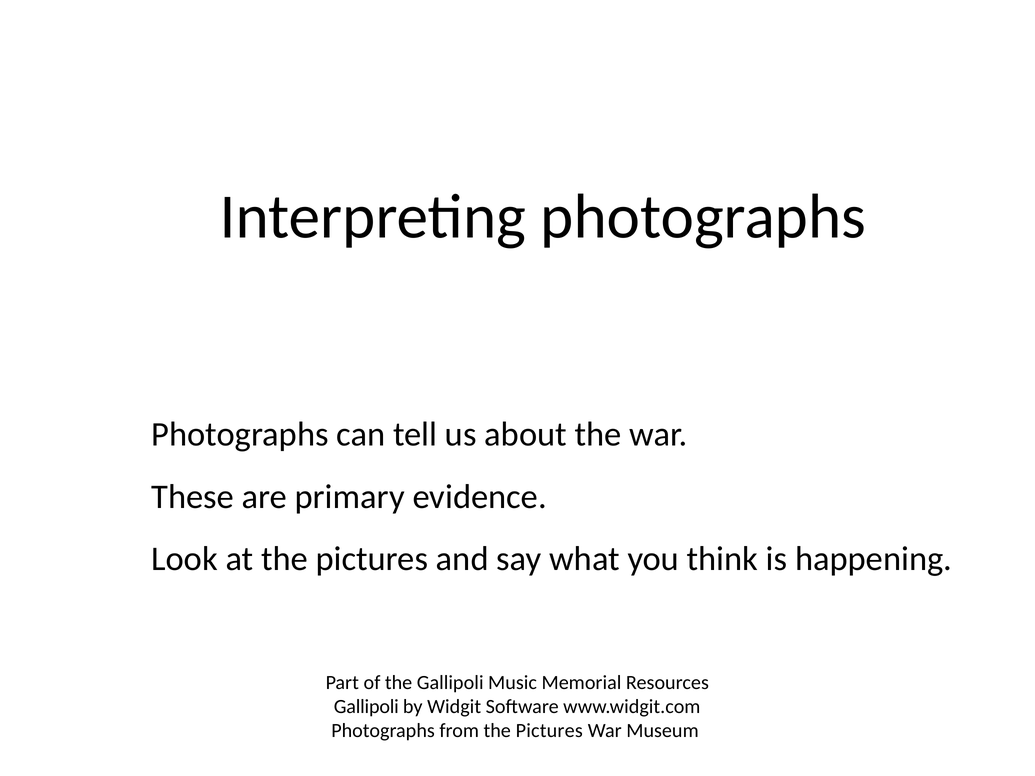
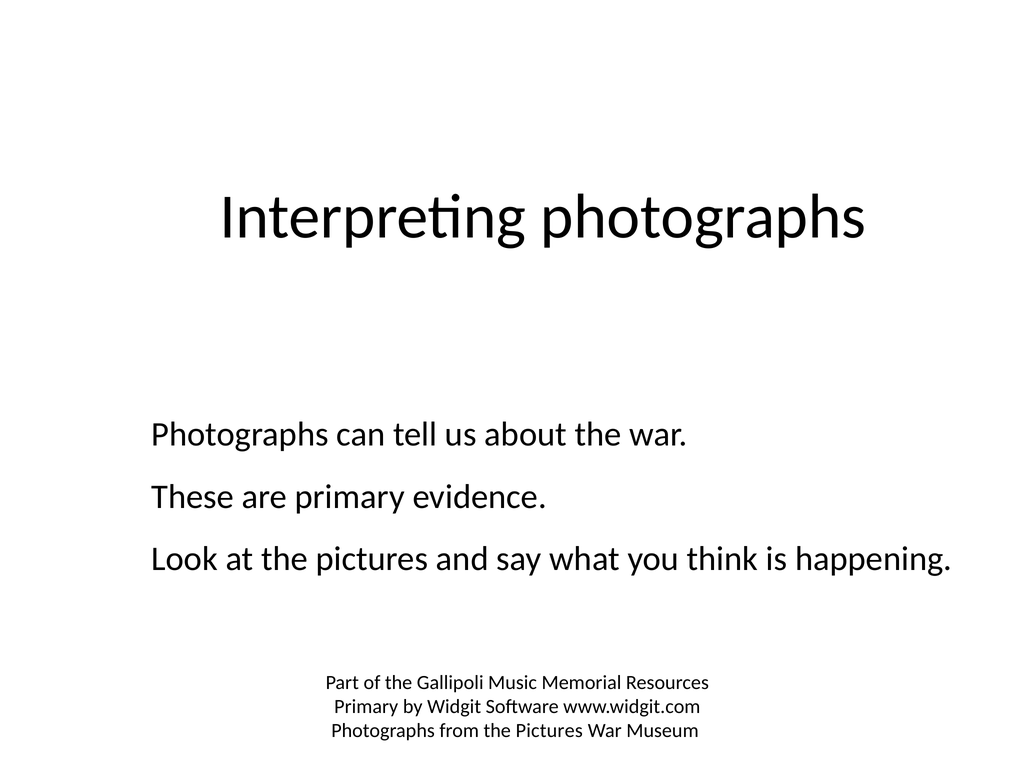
Gallipoli: Gallipoli -> Primary (366, 707)
